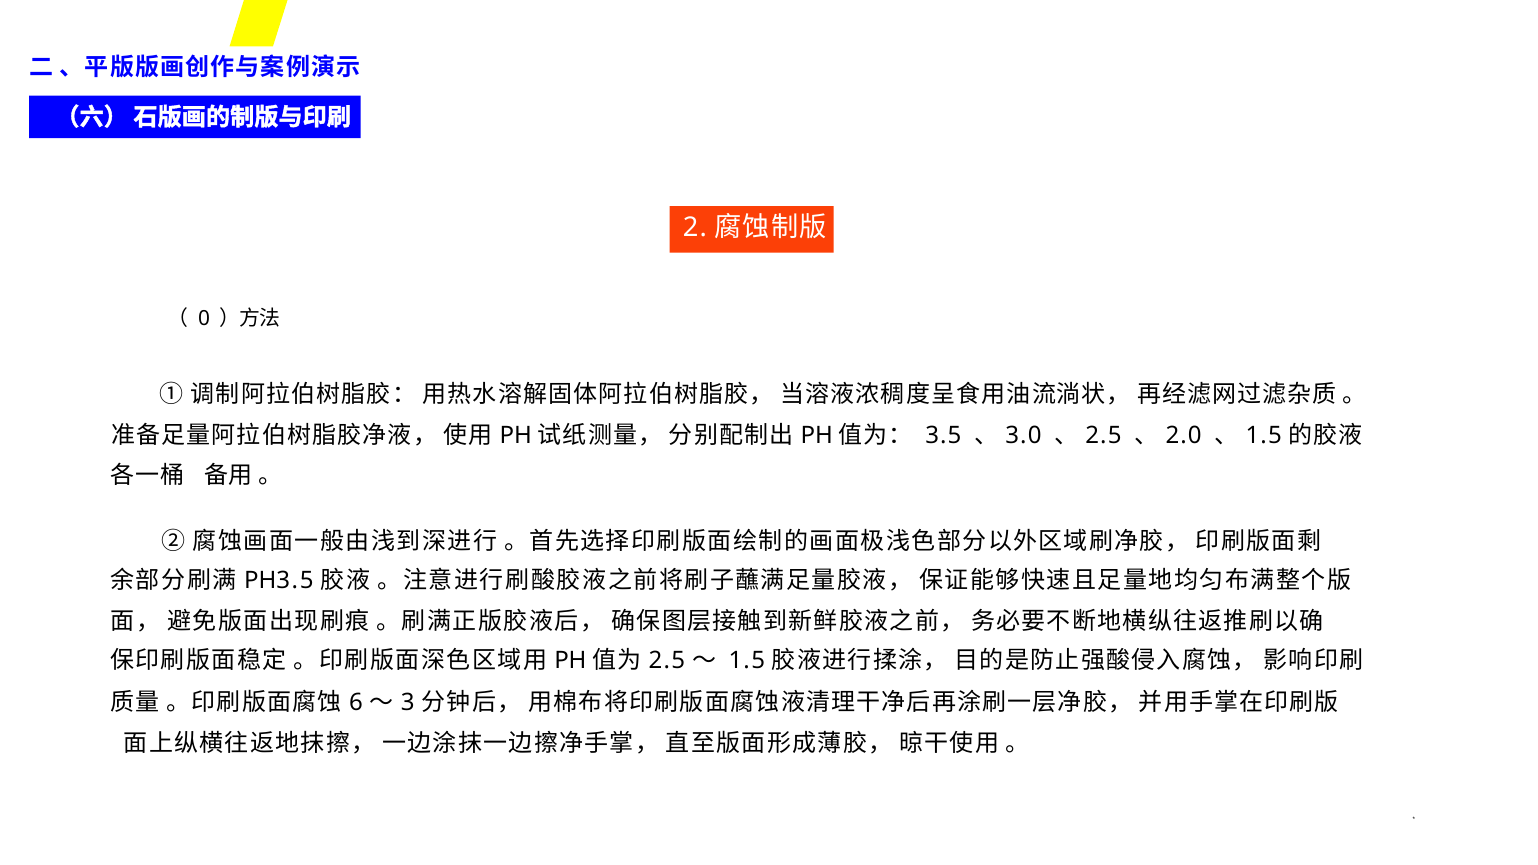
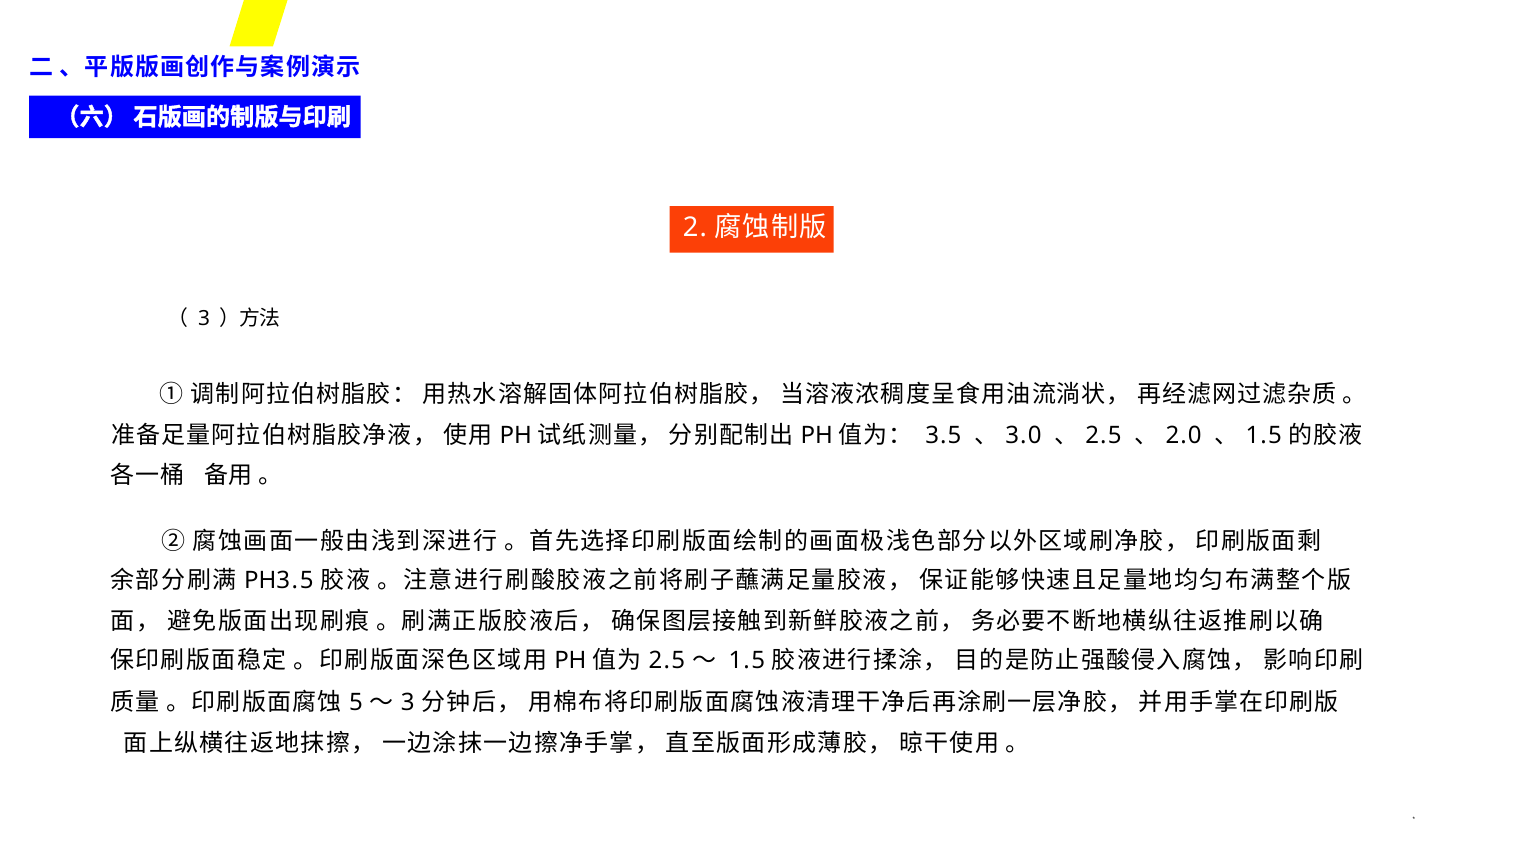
0: 0 -> 3 (204, 319)
6: 6 -> 5 (356, 703)
